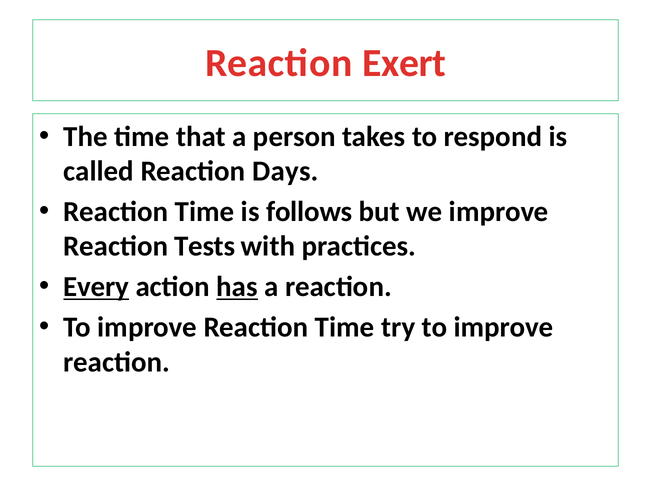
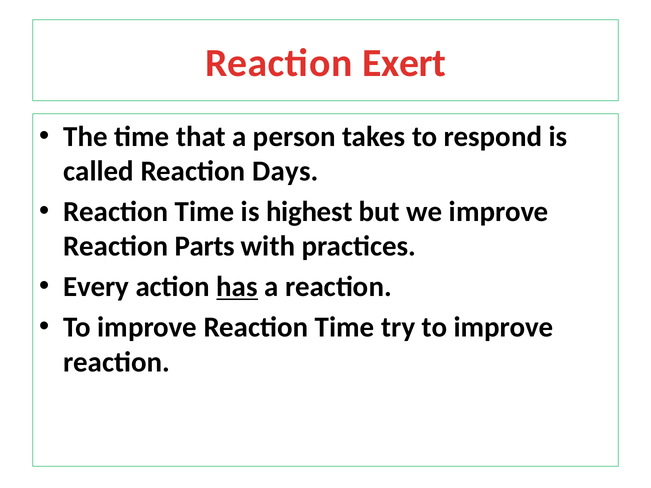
follows: follows -> highest (309, 212)
Tests: Tests -> Parts (205, 247)
Every underline: present -> none (96, 287)
